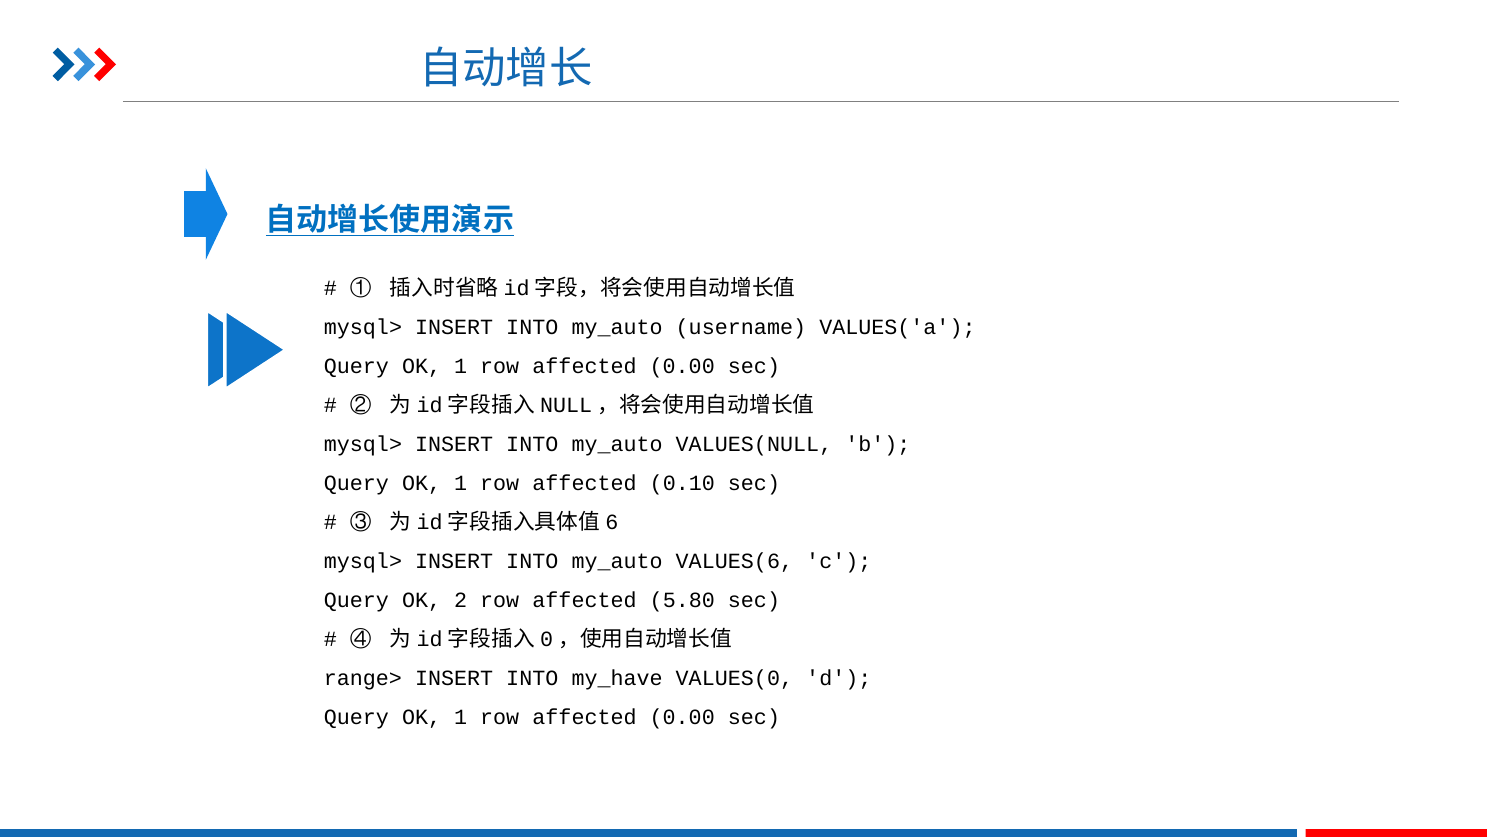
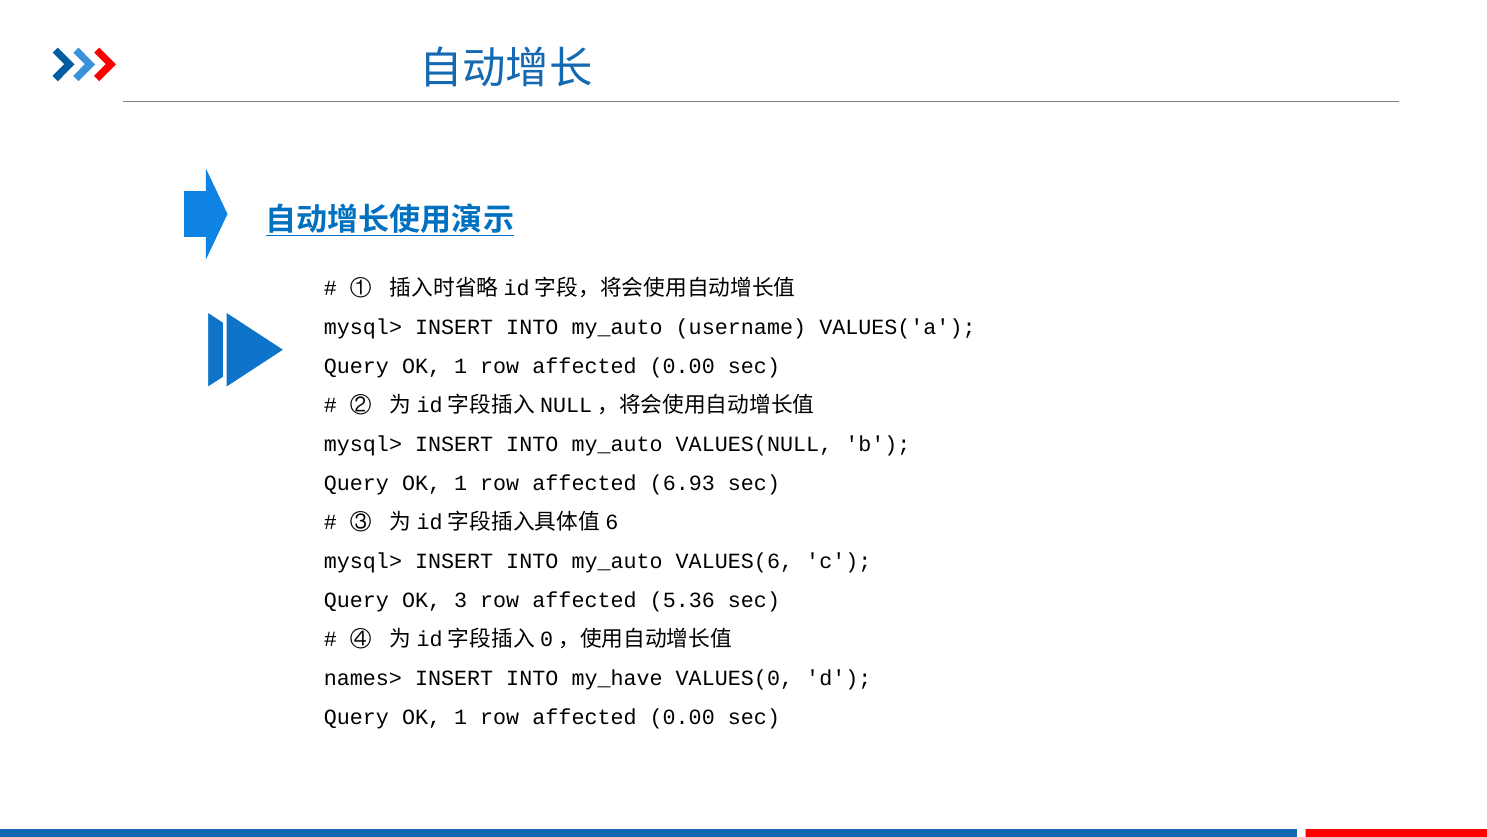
0.10: 0.10 -> 6.93 (682, 483)
2: 2 -> 3 (461, 600)
5.80: 5.80 -> 5.36 (682, 600)
range>: range> -> names> (363, 679)
